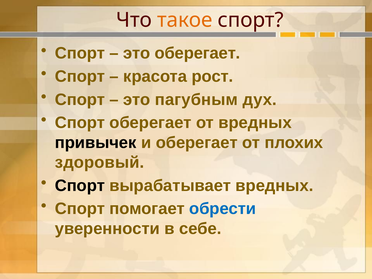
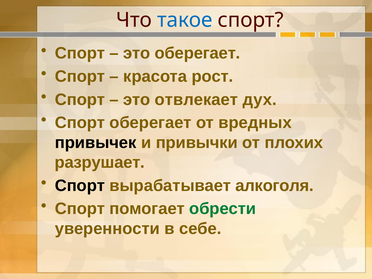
такое colour: orange -> blue (185, 20)
пагубным: пагубным -> отвлекает (196, 100)
и оберегает: оберегает -> привычки (197, 143)
здоровый: здоровый -> разрушает (100, 162)
вырабатывает вредных: вредных -> алкоголя (275, 186)
обрести colour: blue -> green (223, 209)
